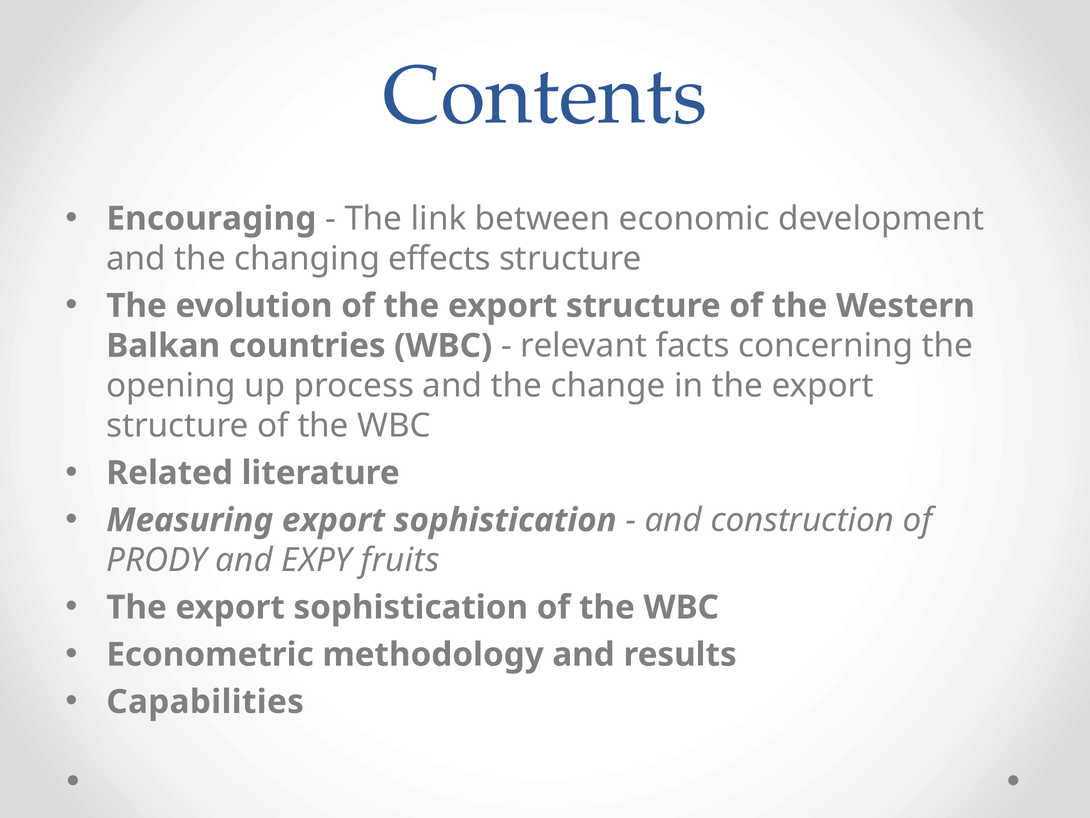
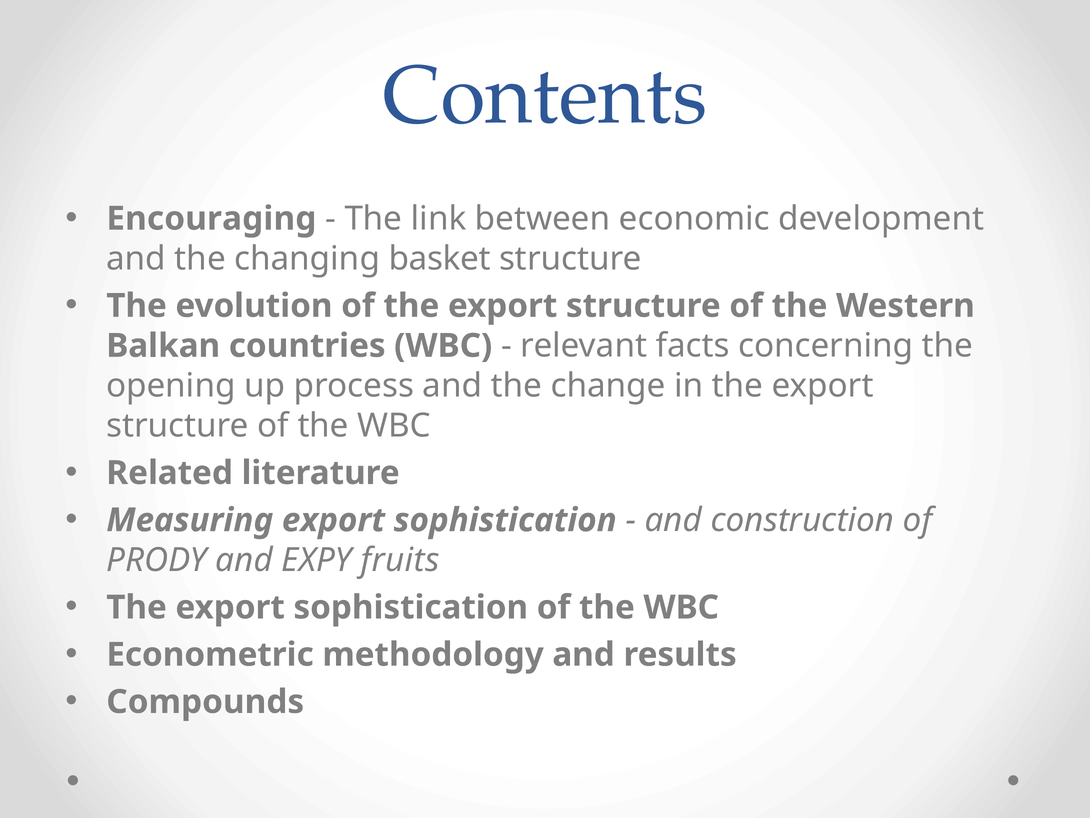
effects: effects -> basket (440, 258)
Capabilities: Capabilities -> Compounds (205, 702)
